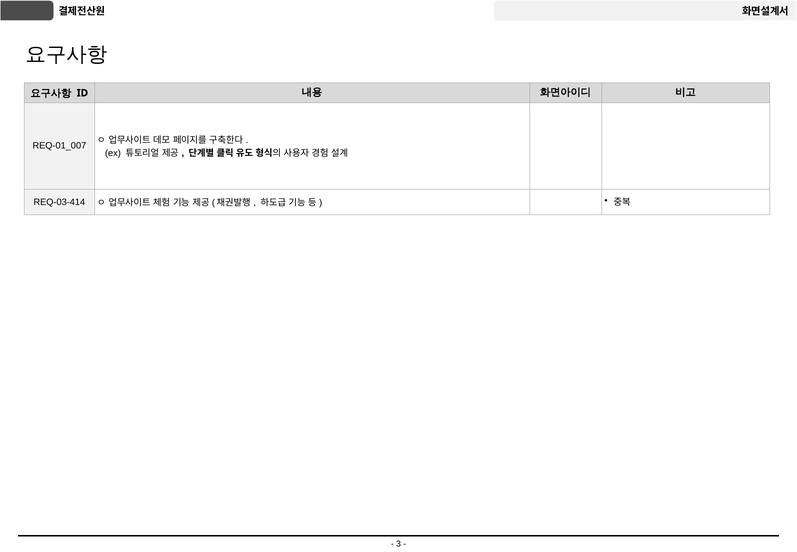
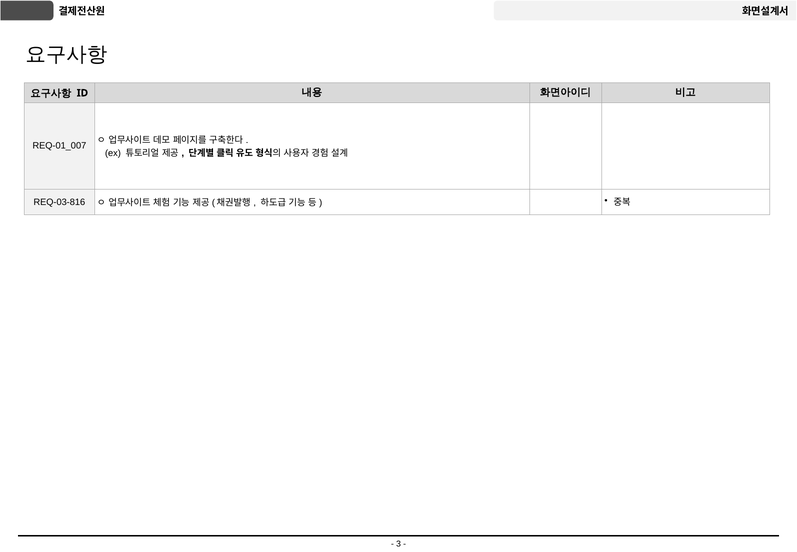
REQ-03-414: REQ-03-414 -> REQ-03-816 (59, 202)
